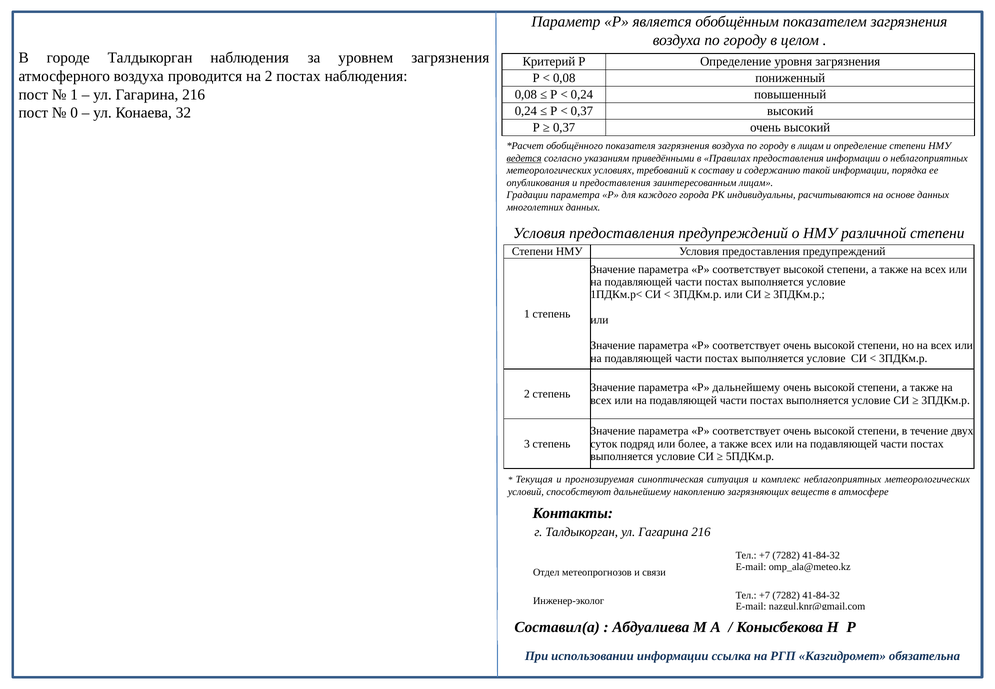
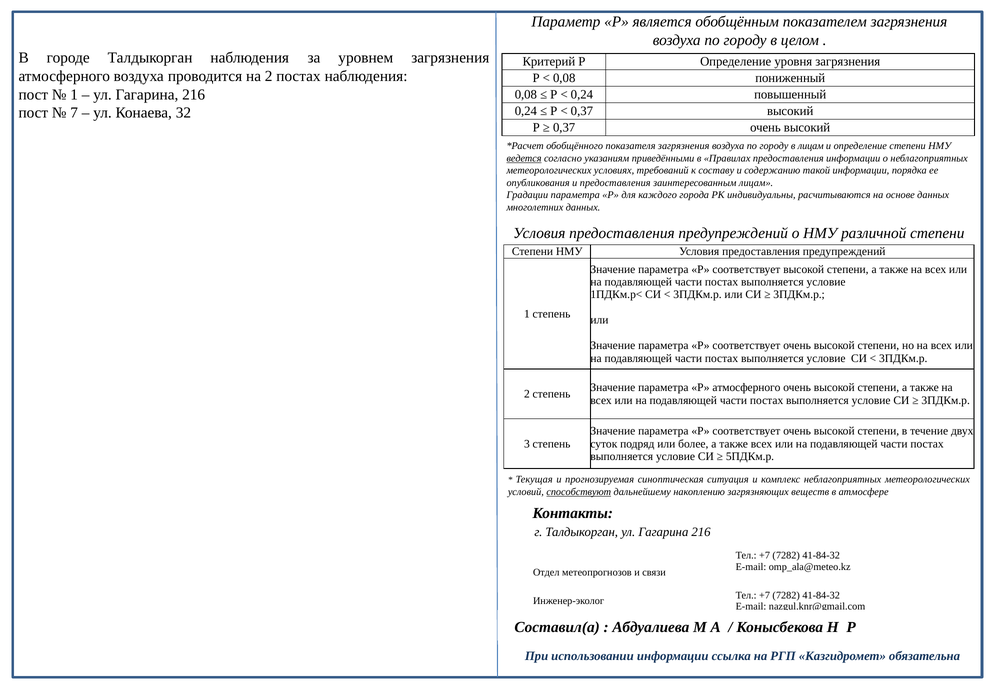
0: 0 -> 7 (74, 113)
Р дальнейшему: дальнейшему -> атмосферного (746, 388)
способствуют underline: none -> present (579, 492)
